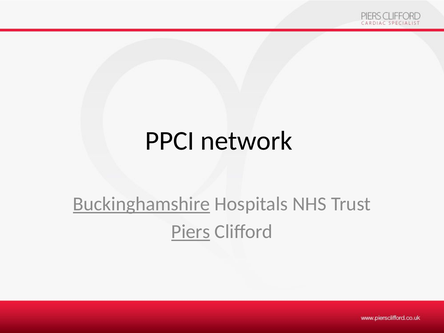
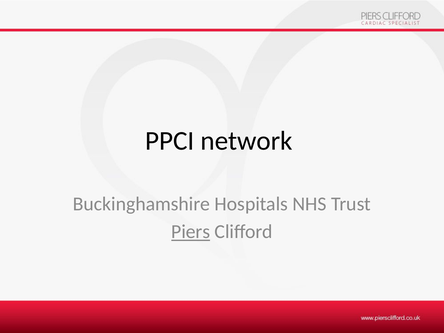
Buckinghamshire underline: present -> none (142, 204)
